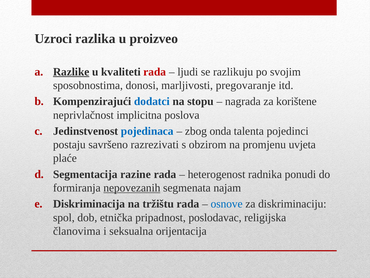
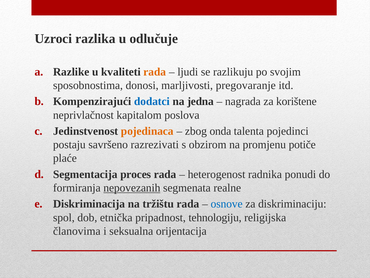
proizveo: proizveo -> odlučuje (154, 39)
Razlike underline: present -> none (71, 72)
rada colour: red -> orange (155, 72)
stopu: stopu -> jedna (201, 101)
implicitna: implicitna -> kapitalom (139, 115)
pojedinaca colour: blue -> orange (147, 131)
uvjeta: uvjeta -> potiče (302, 144)
razine: razine -> proces (136, 174)
najam: najam -> realne (227, 188)
poslodavac: poslodavac -> tehnologiju (215, 217)
